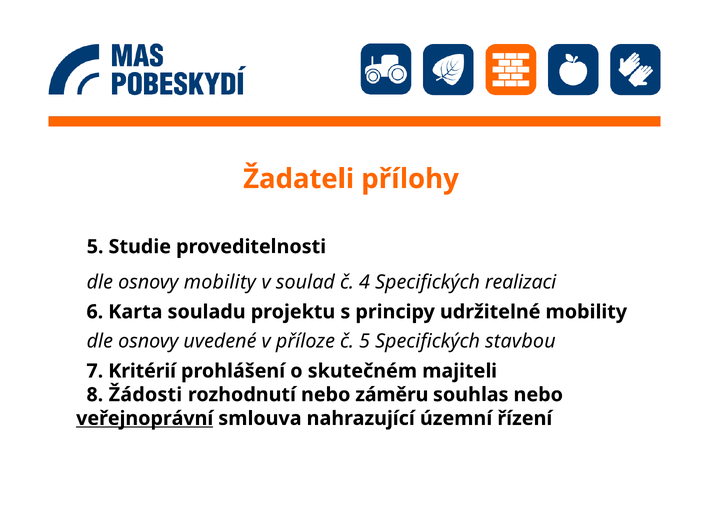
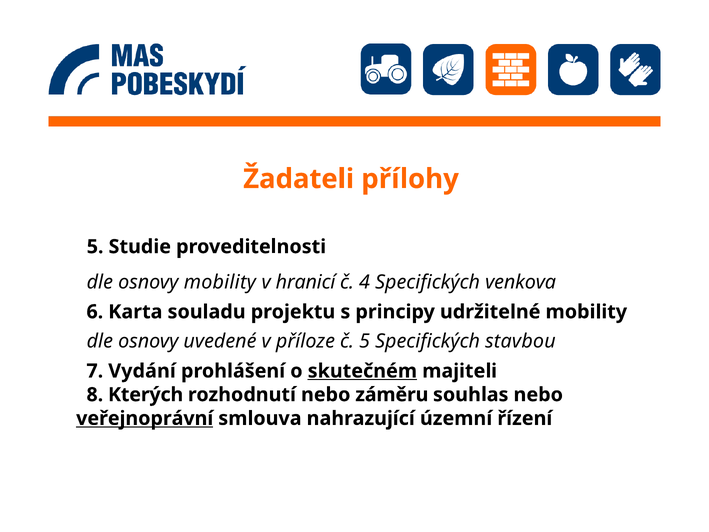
soulad: soulad -> hranicí (306, 282)
realizaci: realizaci -> venkova (521, 282)
Kritérií: Kritérií -> Vydání (142, 371)
skutečném underline: none -> present (362, 371)
Žádosti: Žádosti -> Kterých (146, 395)
